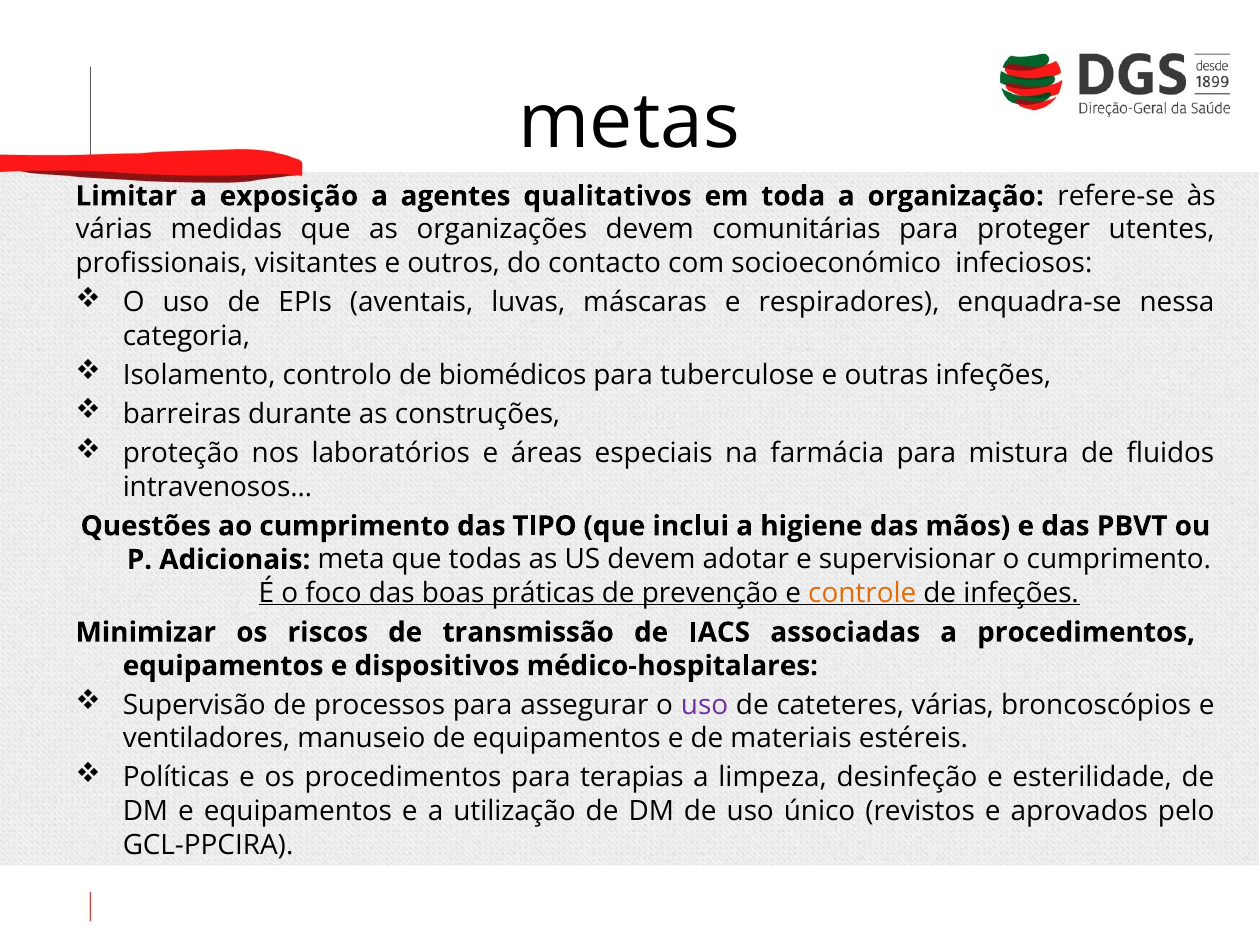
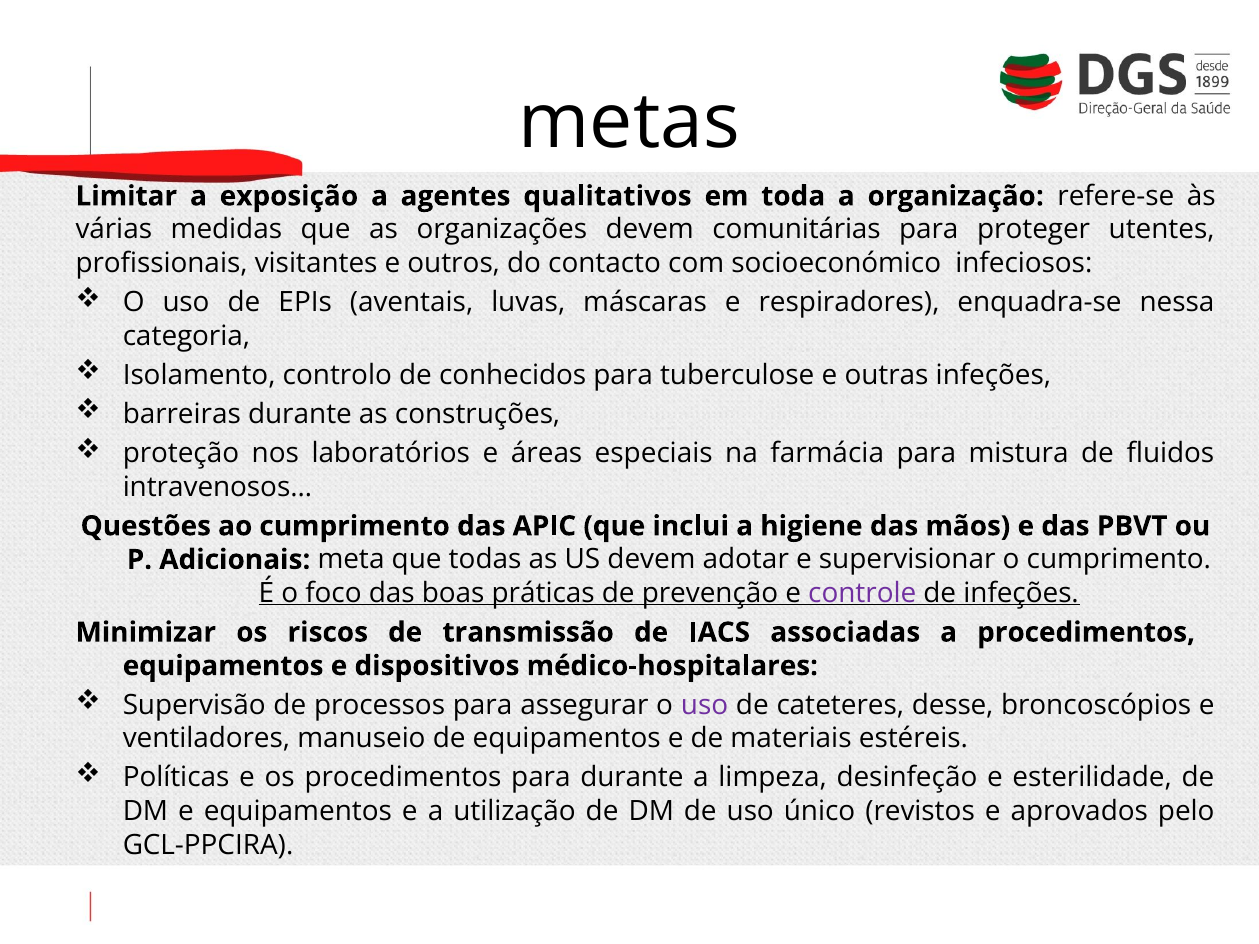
biomédicos: biomédicos -> conhecidos (513, 375)
TIPO: TIPO -> APIC (544, 526)
controle colour: orange -> purple (862, 593)
cateteres várias: várias -> desse (953, 705)
para terapias: terapias -> durante (632, 778)
